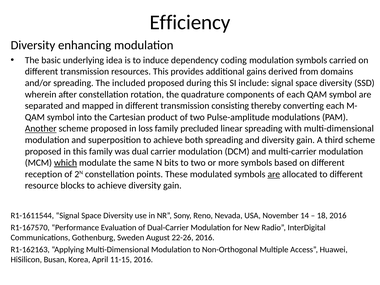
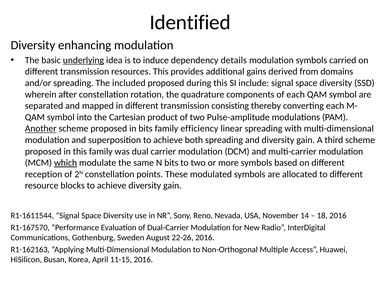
Efficiency: Efficiency -> Identified (190, 22)
underlying underline: none -> present (83, 60)
coding: coding -> details (234, 60)
in loss: loss -> bits (146, 129)
precluded: precluded -> efficiency (199, 129)
are underline: present -> none (274, 174)
